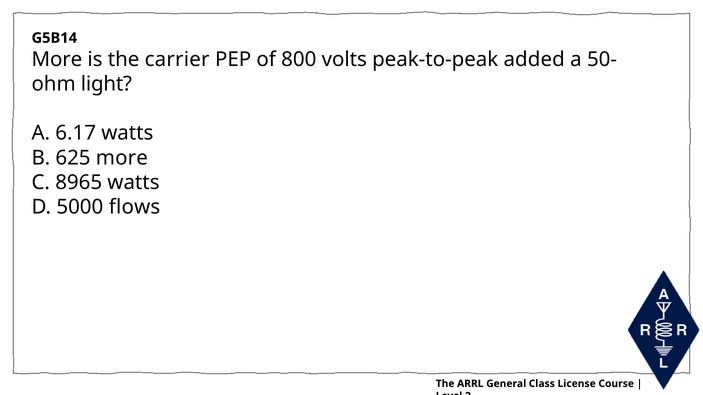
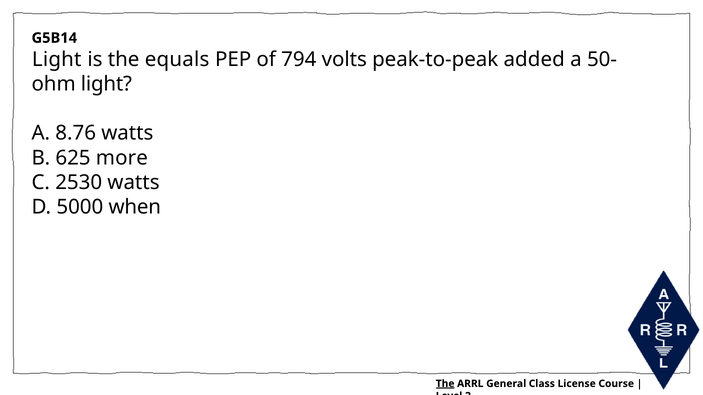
More: More -> Light (57, 59)
carrier: carrier -> equals (177, 59)
800: 800 -> 794 (299, 59)
6.17: 6.17 -> 8.76 (76, 133)
8965: 8965 -> 2530 (79, 183)
flows: flows -> when (135, 207)
The underline: none -> present (445, 384)
